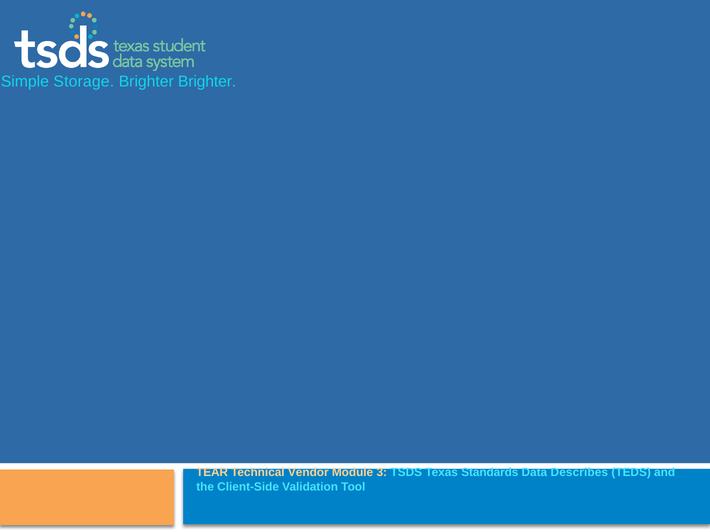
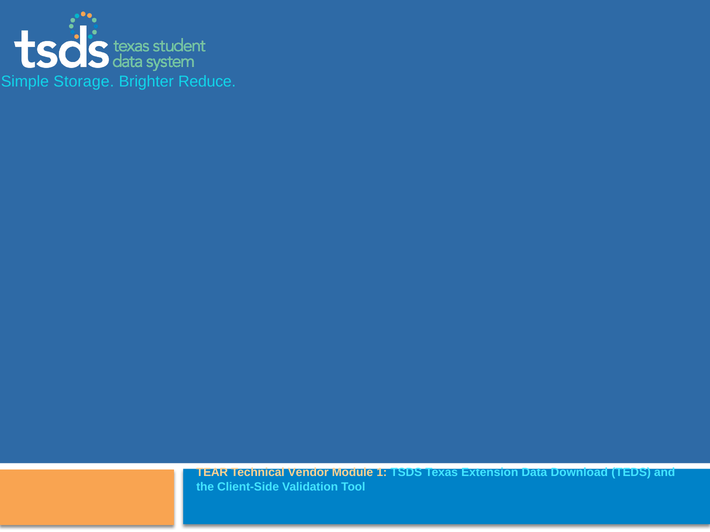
Brighter Brighter: Brighter -> Reduce (207, 82)
3: 3 -> 1 (382, 473)
Standards: Standards -> Extension (490, 473)
Describes: Describes -> Download (579, 473)
